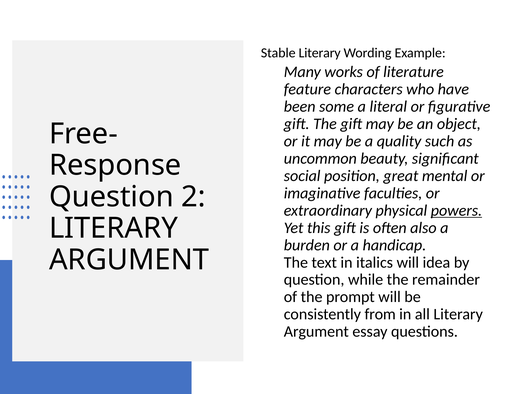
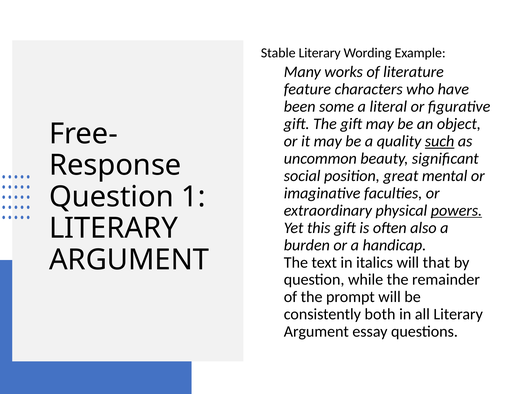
such underline: none -> present (440, 141)
2: 2 -> 1 (194, 197)
idea: idea -> that (436, 262)
from: from -> both (380, 314)
